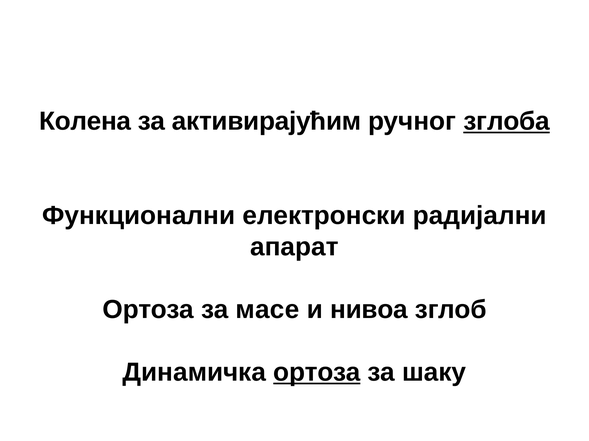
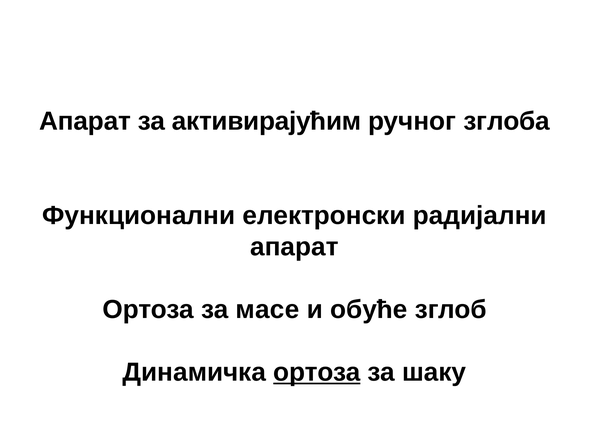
Колена: Колена -> Апарат (85, 122)
зглоба underline: present -> none (507, 122)
нивоа: нивоа -> обуће (369, 310)
